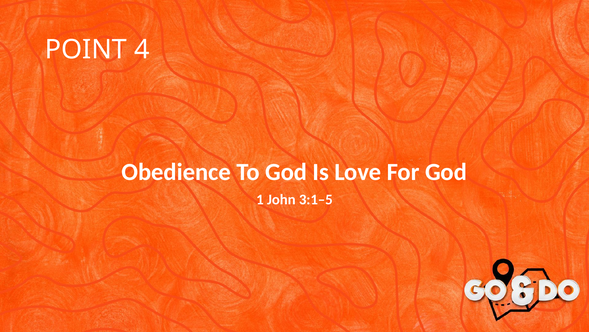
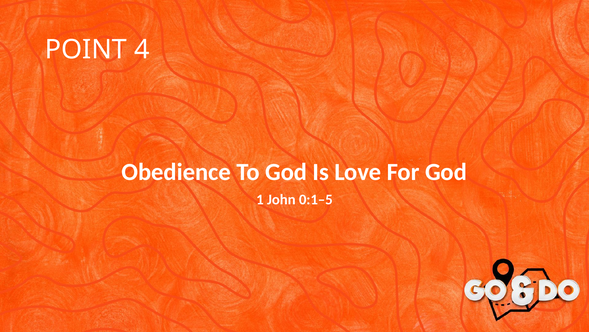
3:1–5: 3:1–5 -> 0:1–5 (316, 199)
